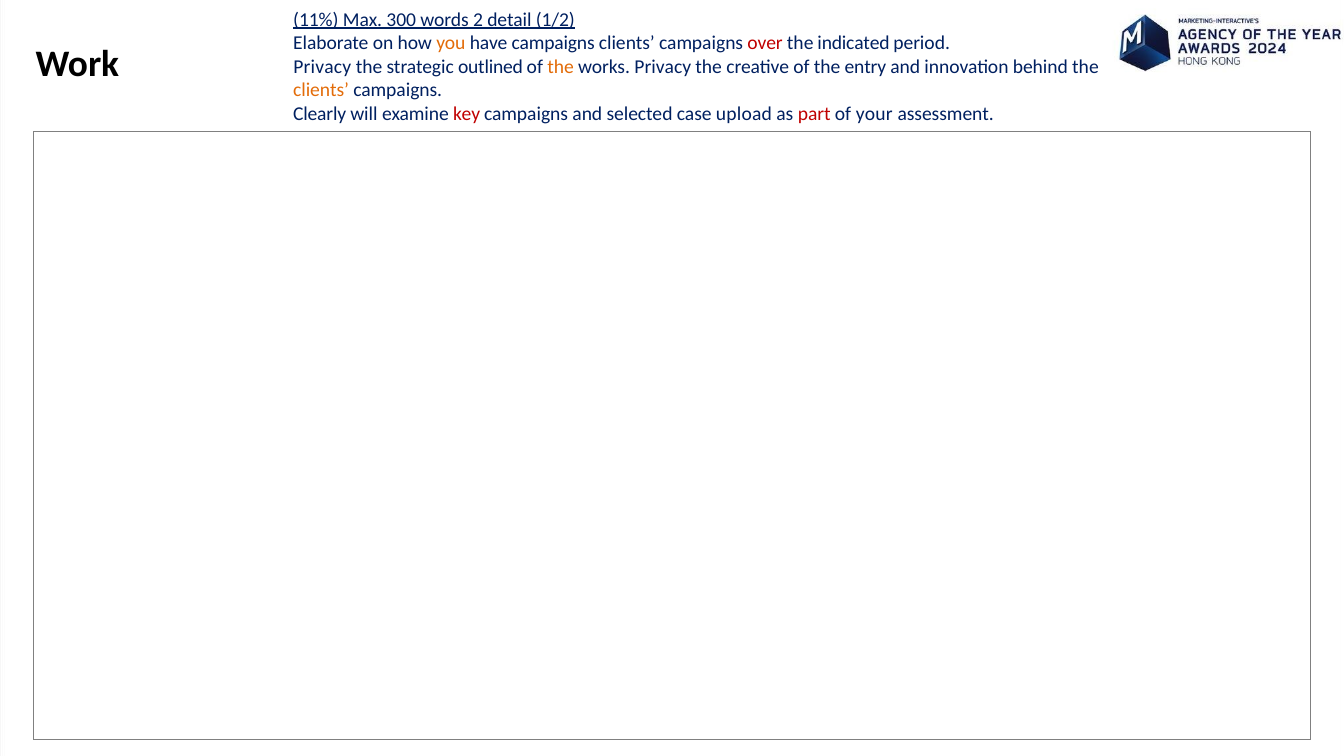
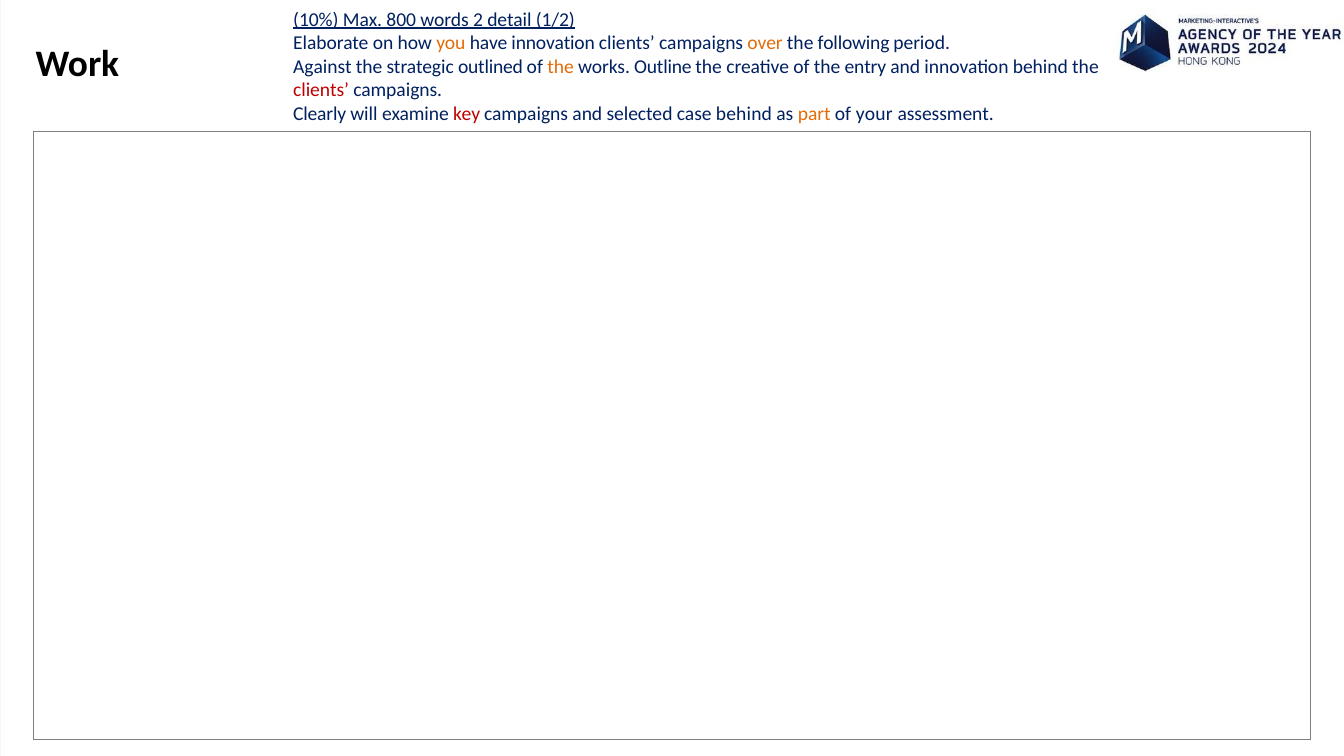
11%: 11% -> 10% (316, 20)
300: 300 -> 800 (401, 20)
have campaigns: campaigns -> innovation (553, 43)
over colour: red -> orange (765, 43)
indicated: indicated -> following (854, 43)
Privacy: Privacy -> Against (322, 67)
works Privacy: Privacy -> Outline (663, 67)
clients colour: orange -> red (321, 90)
case upload: upload -> behind (744, 114)
part colour: red -> orange (814, 114)
